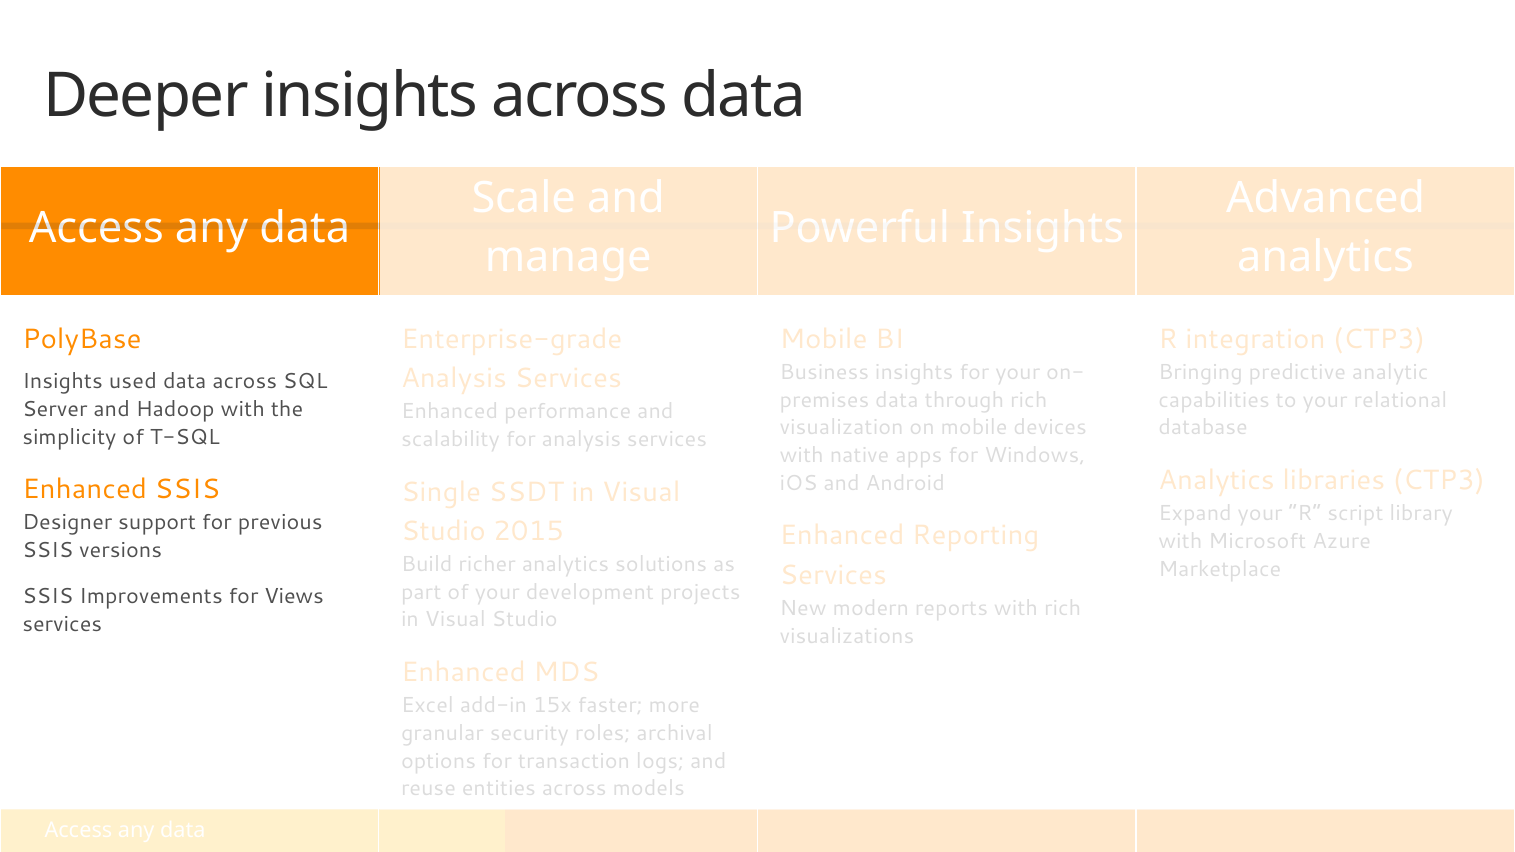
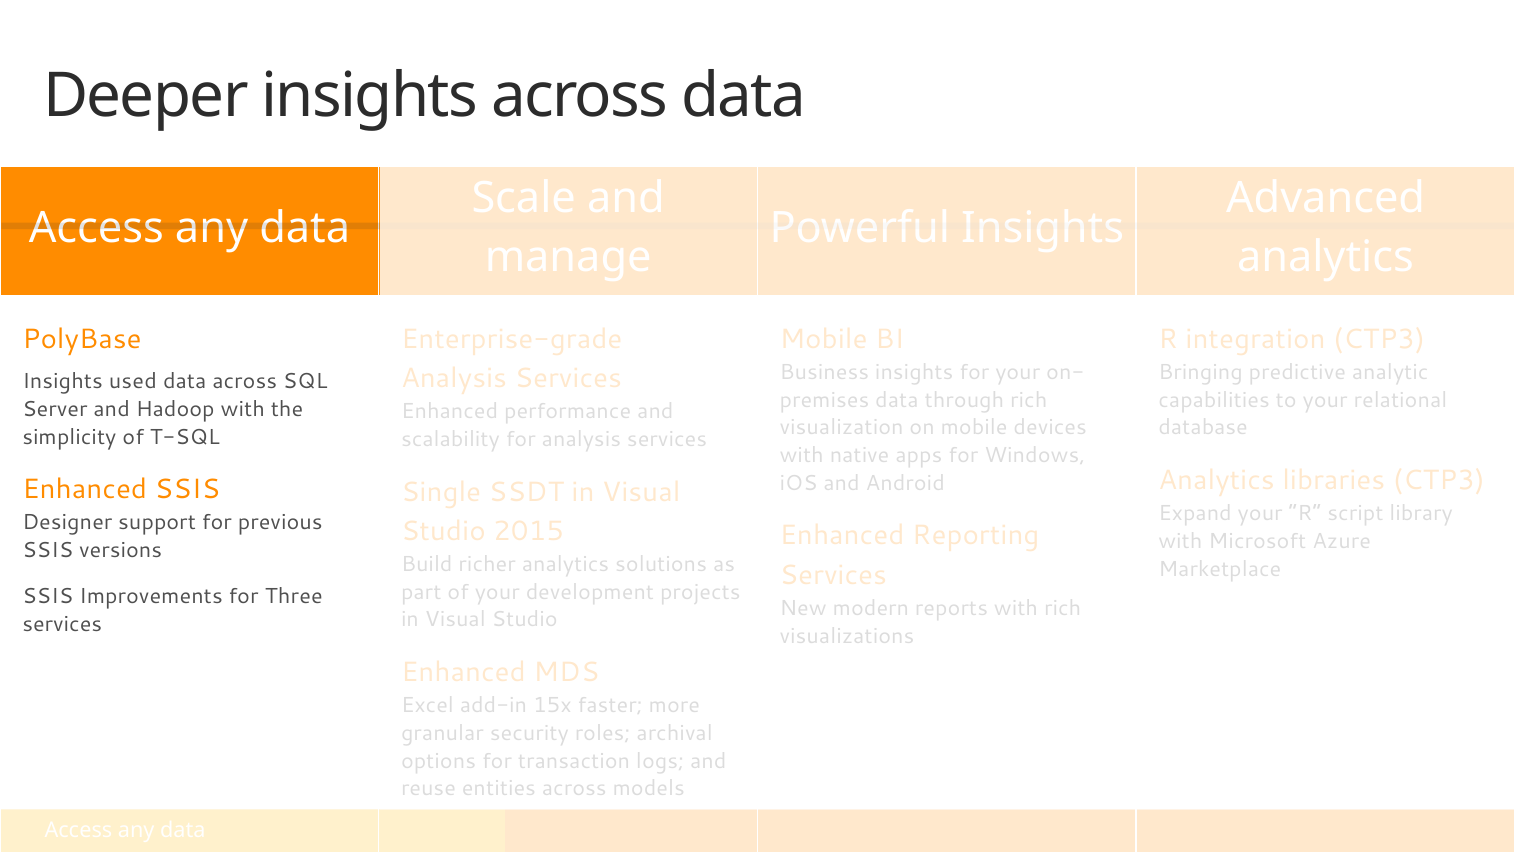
Views: Views -> Three (294, 597)
